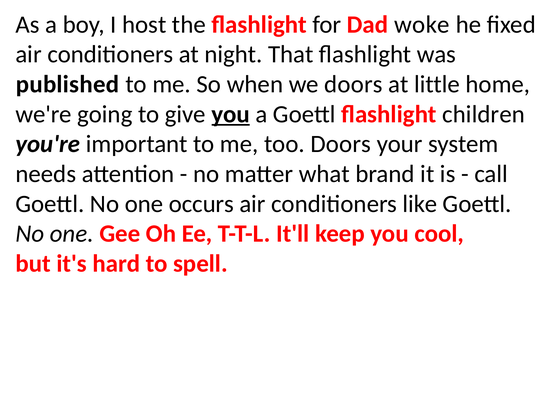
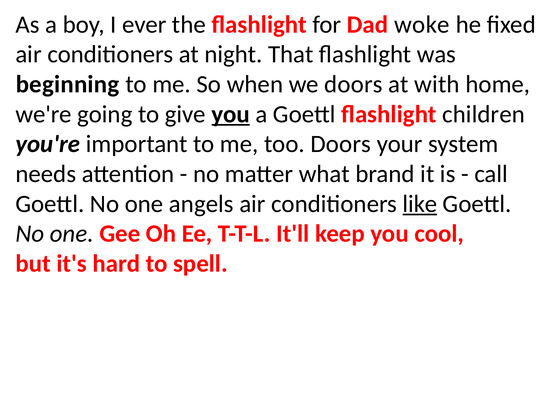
host: host -> ever (144, 25)
published: published -> beginning (68, 84)
little: little -> with (437, 84)
occurs: occurs -> angels (201, 204)
like underline: none -> present (420, 204)
